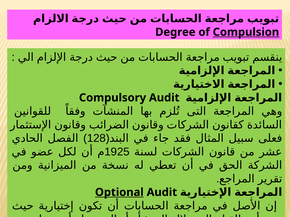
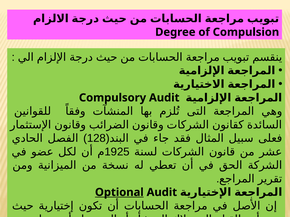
Compulsion underline: present -> none (246, 32)
